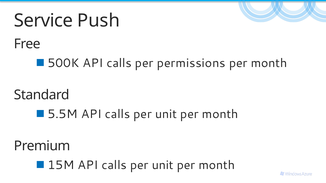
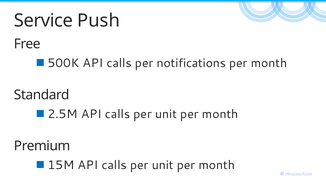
permissions: permissions -> notifications (191, 63)
5.5M: 5.5M -> 2.5M (63, 114)
